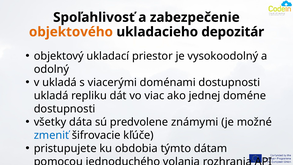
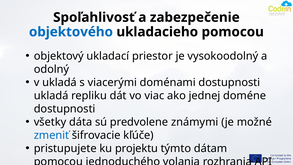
objektového colour: orange -> blue (71, 32)
ukladacieho depozitár: depozitár -> pomocou (233, 32)
obdobia: obdobia -> projektu (136, 148)
